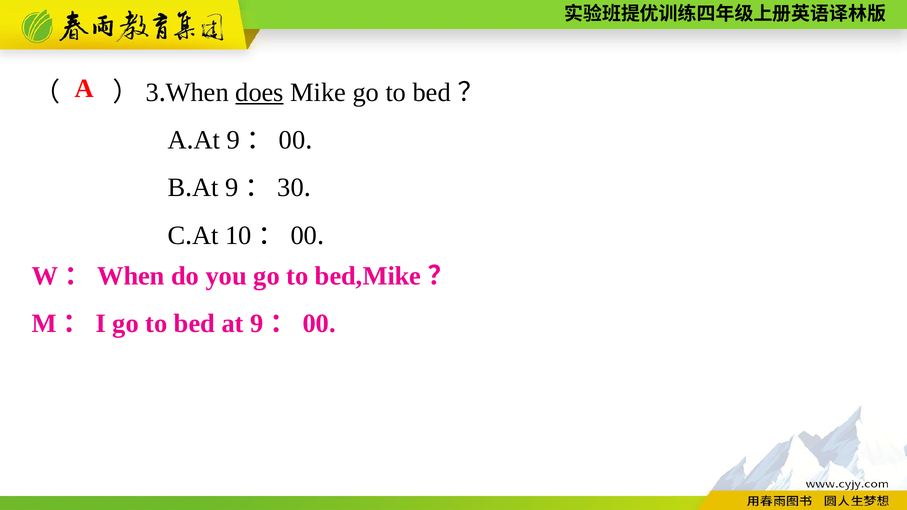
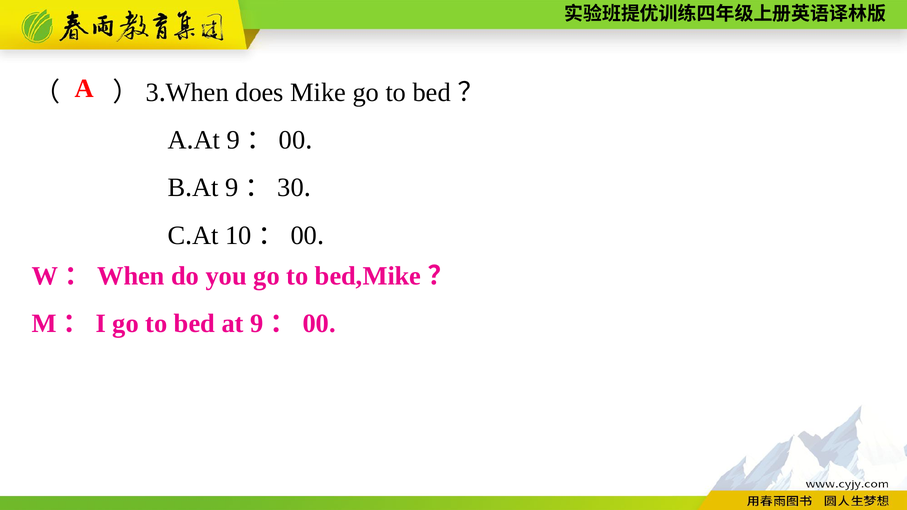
does underline: present -> none (260, 93)
